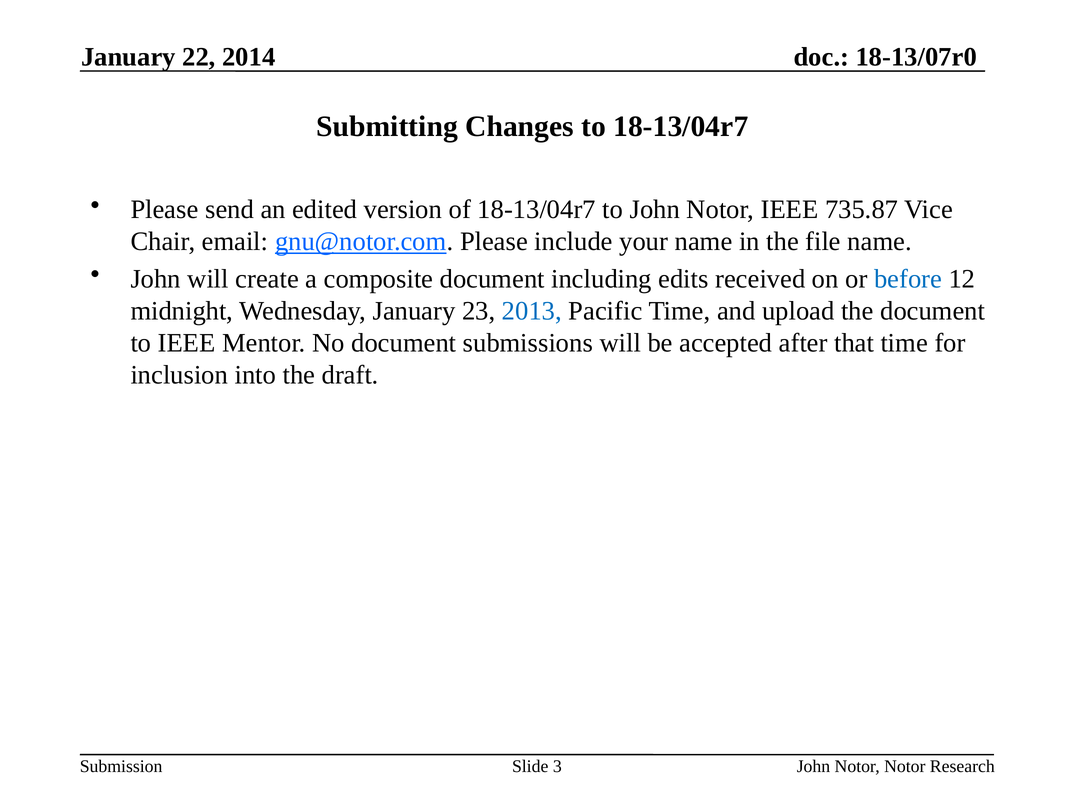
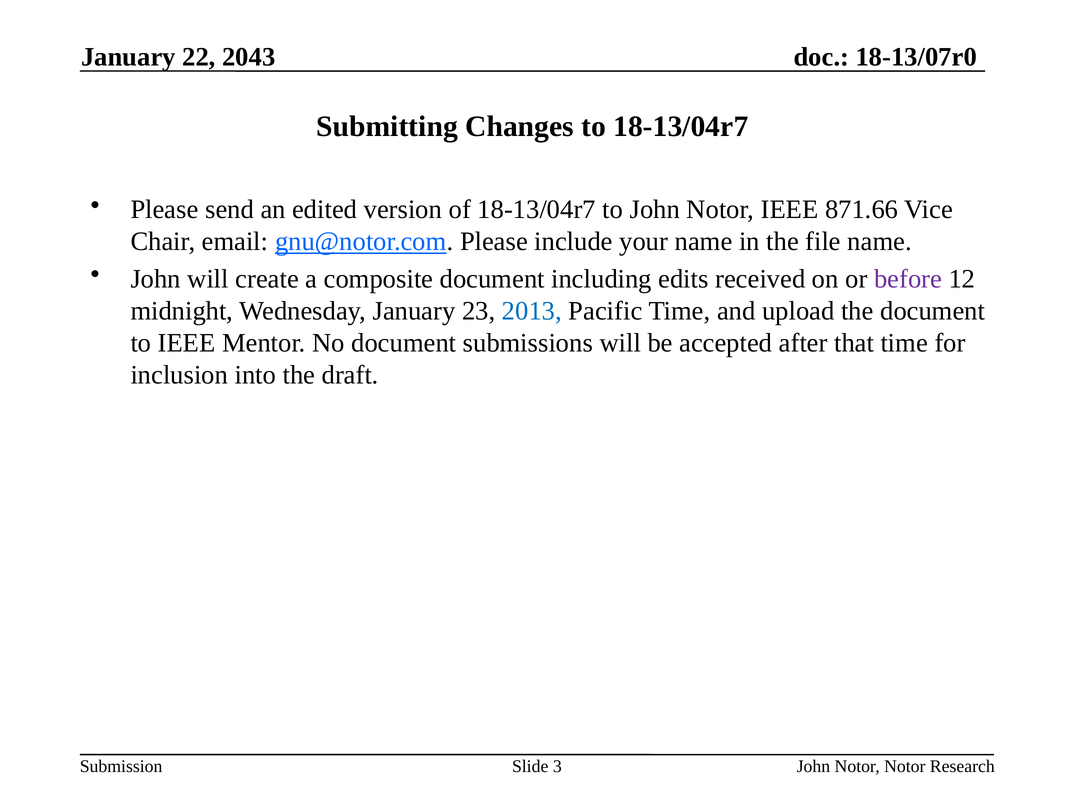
2014: 2014 -> 2043 (249, 57)
735.87: 735.87 -> 871.66 (862, 210)
before colour: blue -> purple (908, 279)
